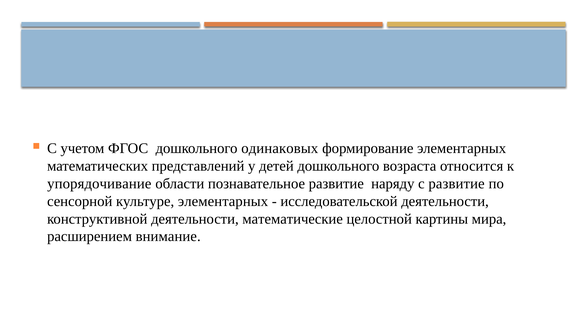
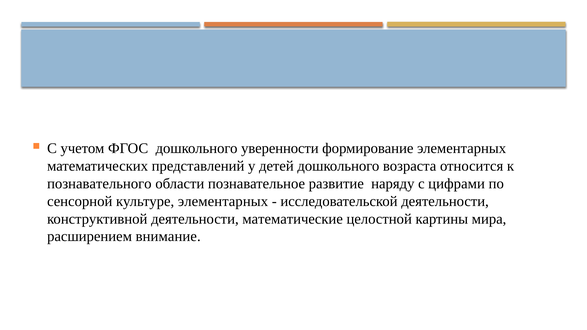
одинаковых: одинаковых -> уверенности (280, 149)
упорядочивание: упорядочивание -> познавательного (99, 184)
с развитие: развитие -> цифрами (457, 184)
